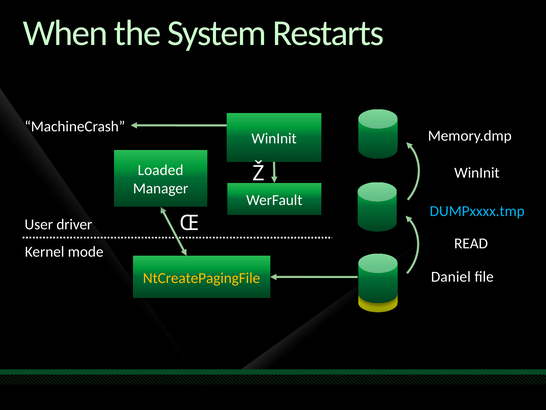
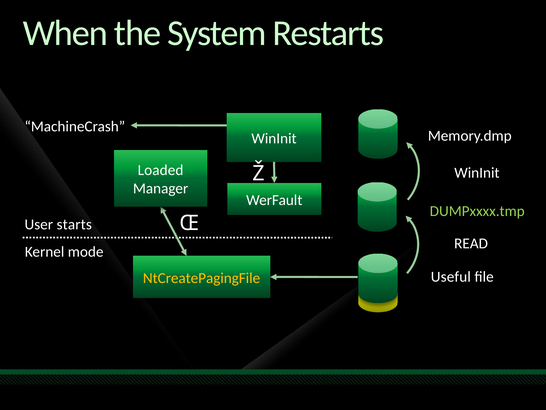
DUMPxxxx.tmp colour: light blue -> light green (477, 211)
driver: driver -> starts (74, 224)
Daniel: Daniel -> Useful (451, 276)
